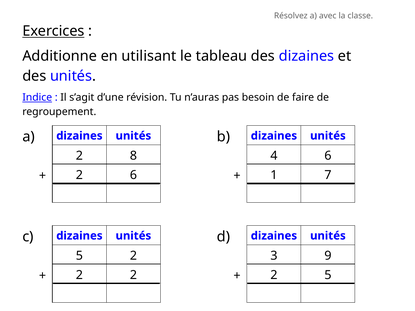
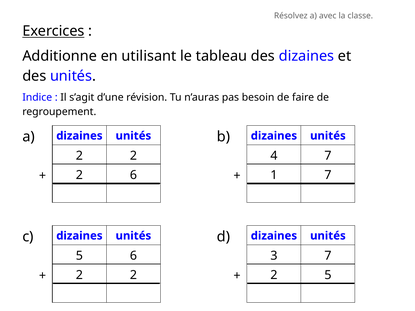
Indice underline: present -> none (37, 98)
8: 8 -> 2 (133, 156)
4 6: 6 -> 7 (328, 156)
5 2: 2 -> 6 (133, 256)
3 9: 9 -> 7 (328, 256)
